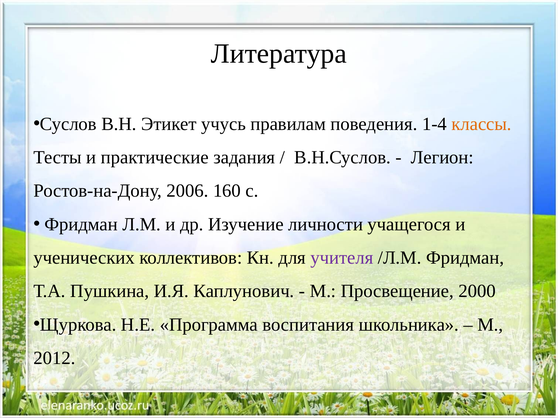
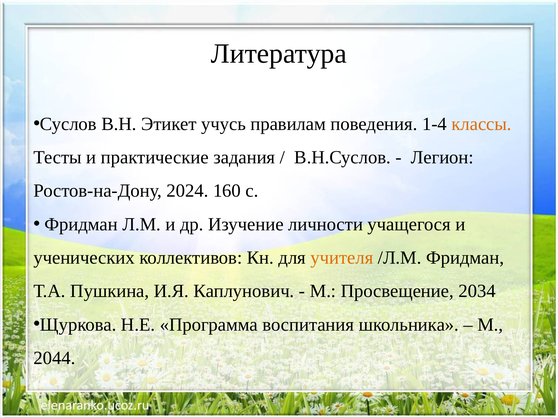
2006: 2006 -> 2024 (187, 191)
учителя colour: purple -> orange (342, 258)
2000: 2000 -> 2034 (477, 291)
2012: 2012 -> 2044 (54, 358)
